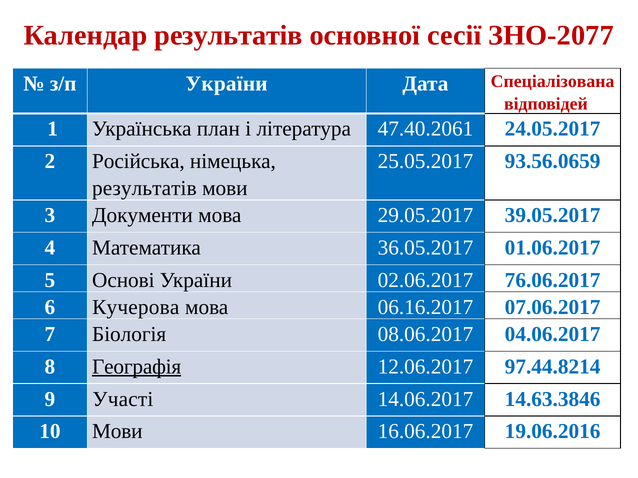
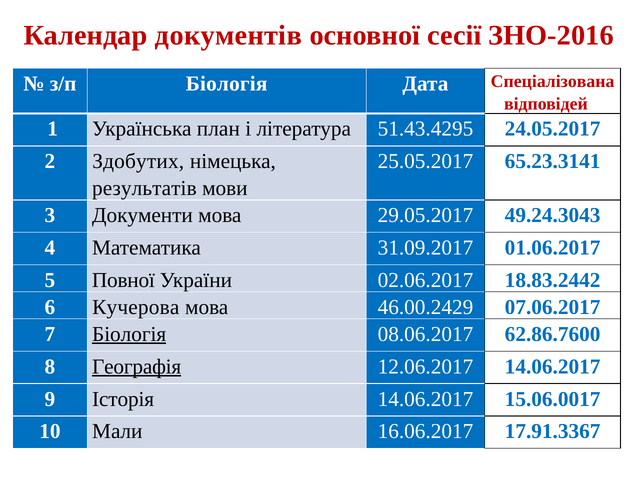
Календар результатів: результатів -> документів (228, 35)
ЗНО-2077: ЗНО-2077 -> ЗНО-2016 (551, 35)
з/п України: України -> Біологія (227, 84)
47.40.2061: 47.40.2061 -> 51.43.4295 (425, 129)
Російська: Російська -> Здобутих (138, 162)
93.56.0659: 93.56.0659 -> 65.23.3141 (553, 162)
39.05.2017: 39.05.2017 -> 49.24.3043 (553, 216)
36.05.2017: 36.05.2017 -> 31.09.2017 (425, 248)
Основі: Основі -> Повної (123, 280)
76.06.2017: 76.06.2017 -> 18.83.2442 (553, 280)
06.16.2017: 06.16.2017 -> 46.00.2429 (425, 308)
Біологія underline: none -> present (129, 335)
04.06.2017: 04.06.2017 -> 62.86.7600 (553, 335)
12.06.2017 97.44.8214: 97.44.8214 -> 14.06.2017 (553, 367)
Участі: Участі -> Історія (123, 399)
14.63.3846: 14.63.3846 -> 15.06.0017 (553, 399)
10 Мови: Мови -> Мали (117, 432)
19.06.2016: 19.06.2016 -> 17.91.3367 (553, 432)
